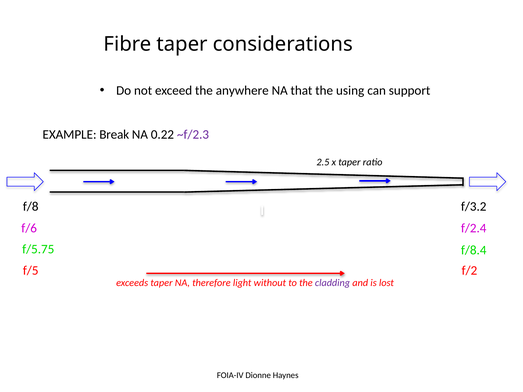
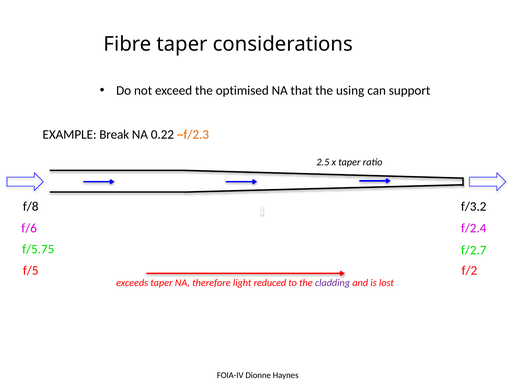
anywhere: anywhere -> optimised (242, 91)
~f/2.3 colour: purple -> orange (193, 135)
f/8.4: f/8.4 -> f/2.7 (474, 250)
without: without -> reduced (270, 283)
